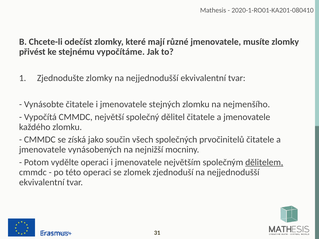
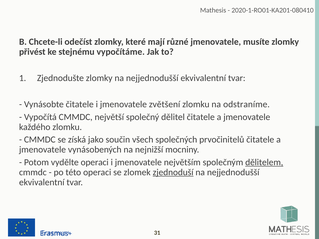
stejných: stejných -> zvětšení (165, 105)
nejmenšího: nejmenšího -> odstraníme (246, 105)
zjednoduší underline: none -> present (173, 172)
